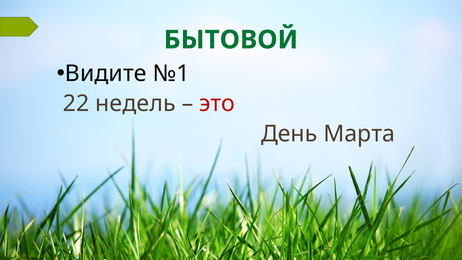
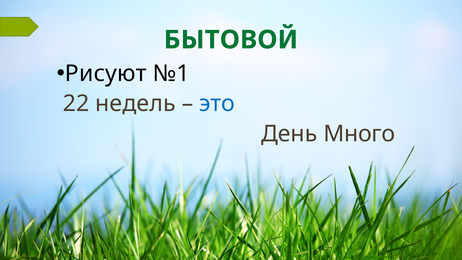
Видите: Видите -> Рисуют (106, 73)
это colour: red -> blue (217, 104)
Марта: Марта -> Много (359, 134)
